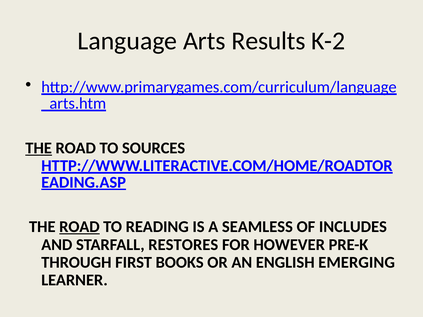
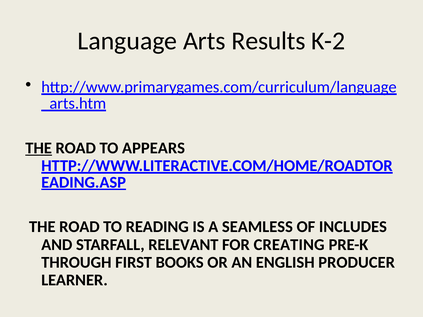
SOURCES: SOURCES -> APPEARS (154, 148)
ROAD underline: present -> none (79, 227)
RESTORES: RESTORES -> RELEVANT (183, 245)
HOWEVER: HOWEVER -> CREATING (289, 245)
EMERGING: EMERGING -> PRODUCER (357, 263)
